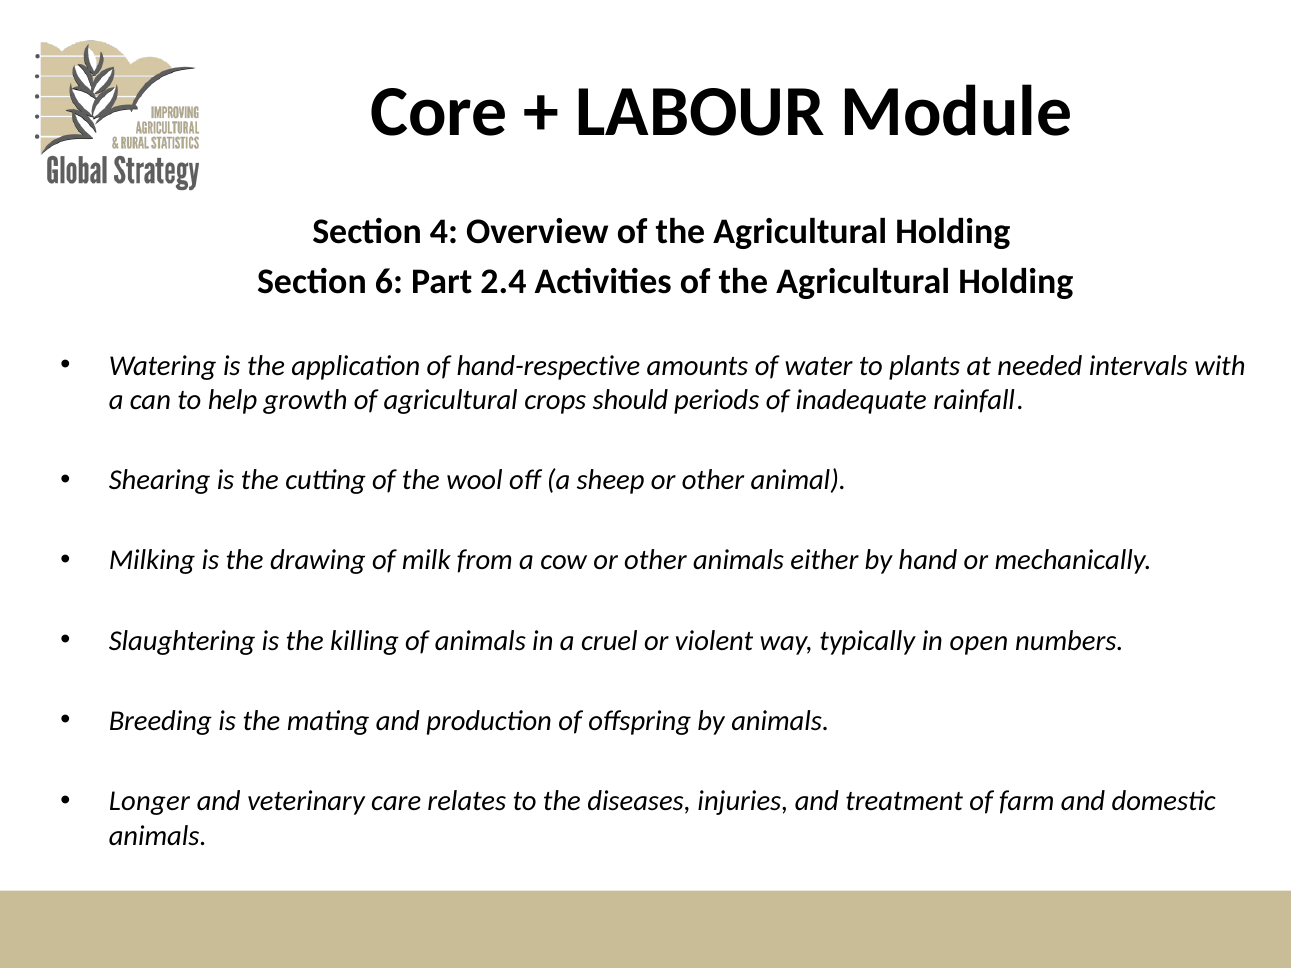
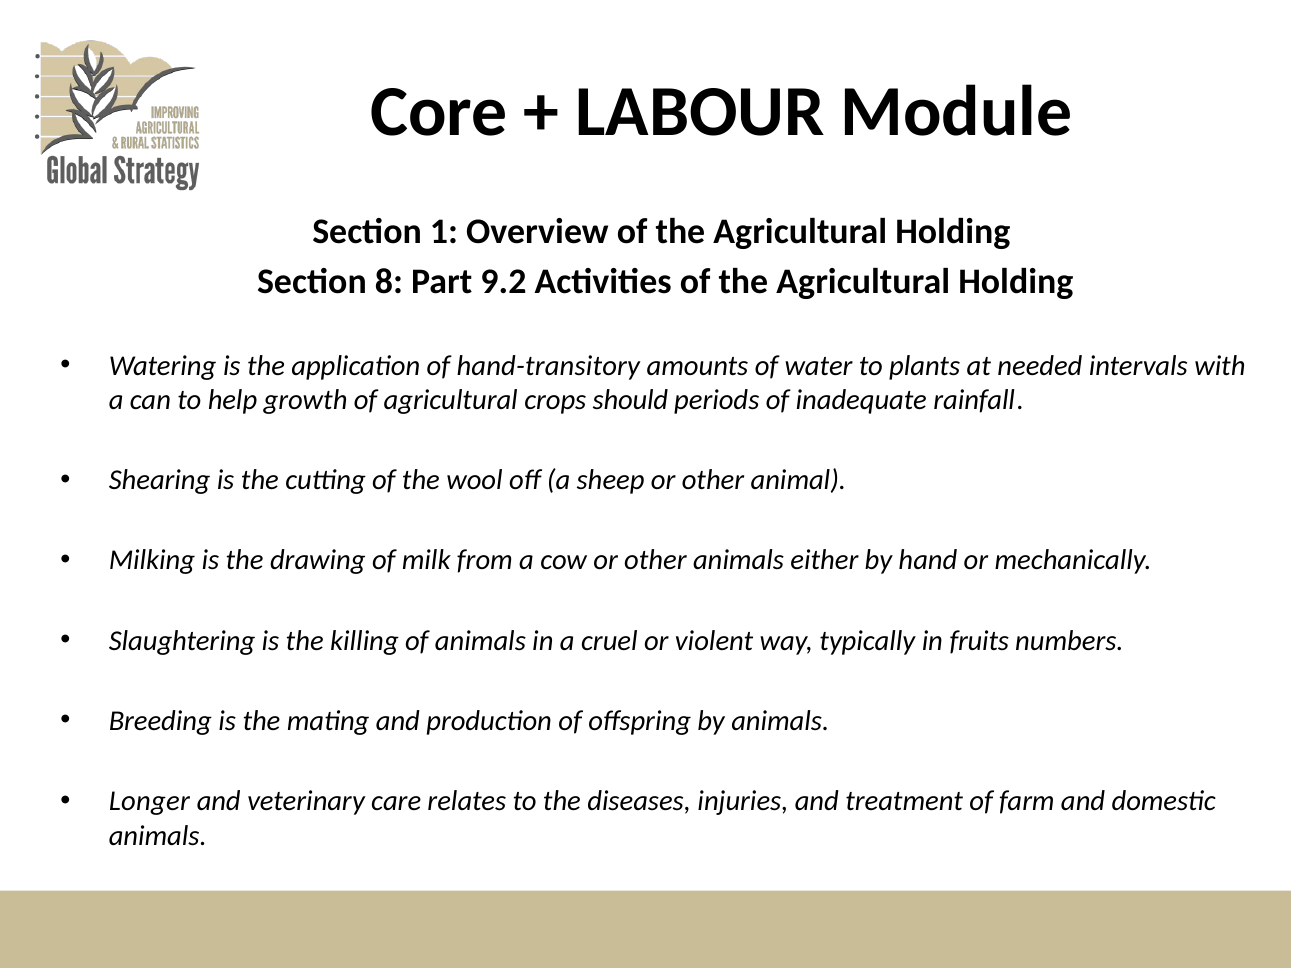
4: 4 -> 1 (444, 231)
6: 6 -> 8 (389, 282)
2.4: 2.4 -> 9.2 (503, 282)
hand-respective: hand-respective -> hand-transitory (548, 366)
open: open -> fruits (979, 641)
